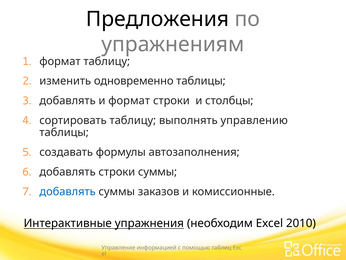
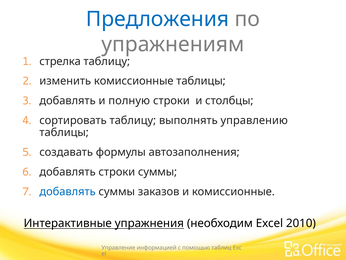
Предложения colour: black -> blue (158, 19)
формат: формат -> стрелка (60, 61)
изменить одновременно: одновременно -> комиссионные (134, 81)
и формат: формат -> полную (129, 101)
